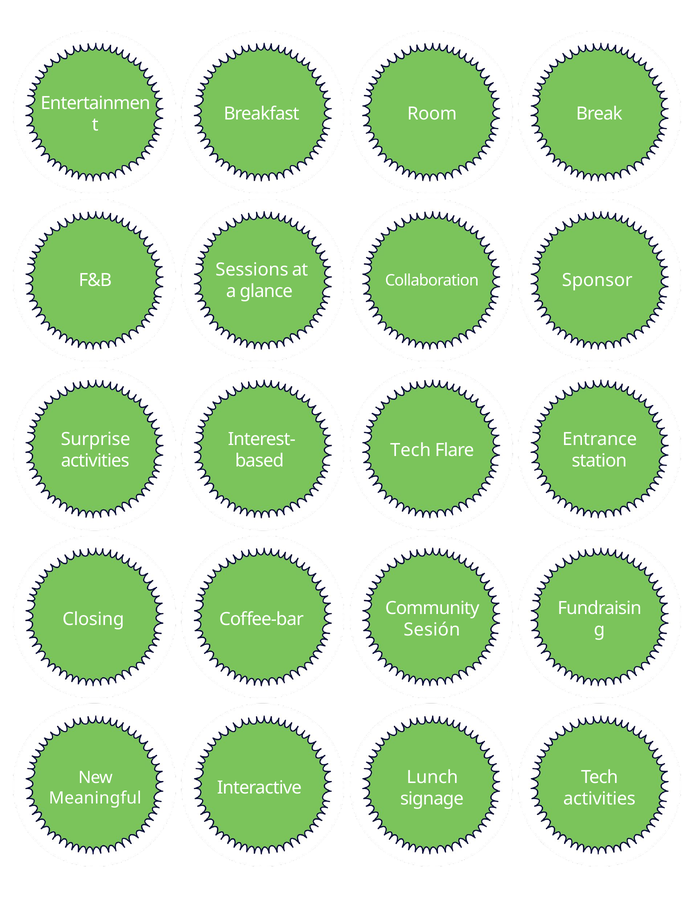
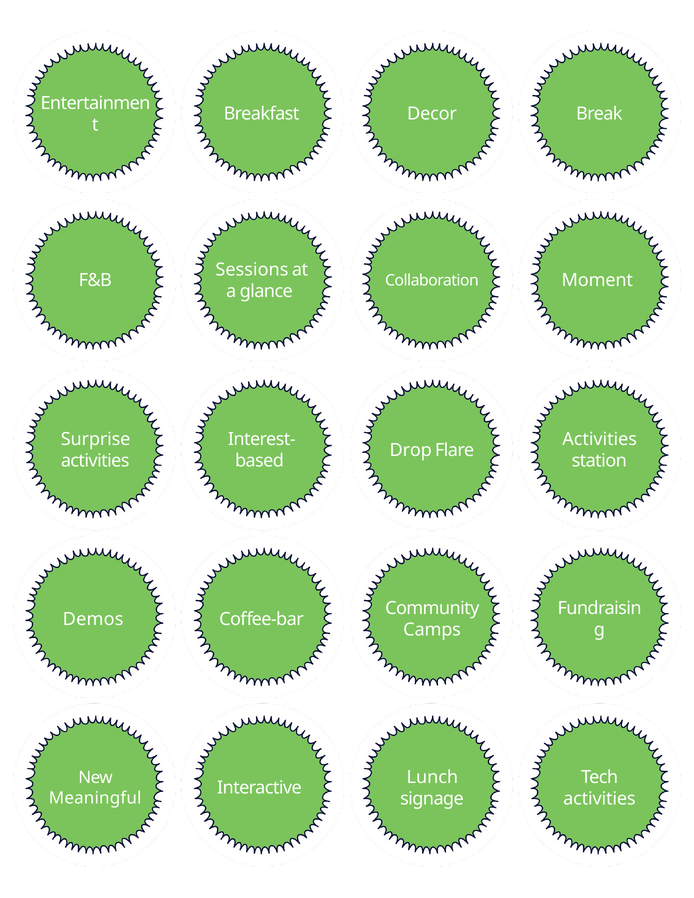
Room: Room -> Decor (432, 114)
Sponsor: Sponsor -> Moment (597, 281)
Entrance: Entrance -> Activities (600, 439)
Tech: Tech -> Drop (411, 450)
Closing: Closing -> Demos (93, 619)
Sesión: Sesión -> Camps (432, 630)
